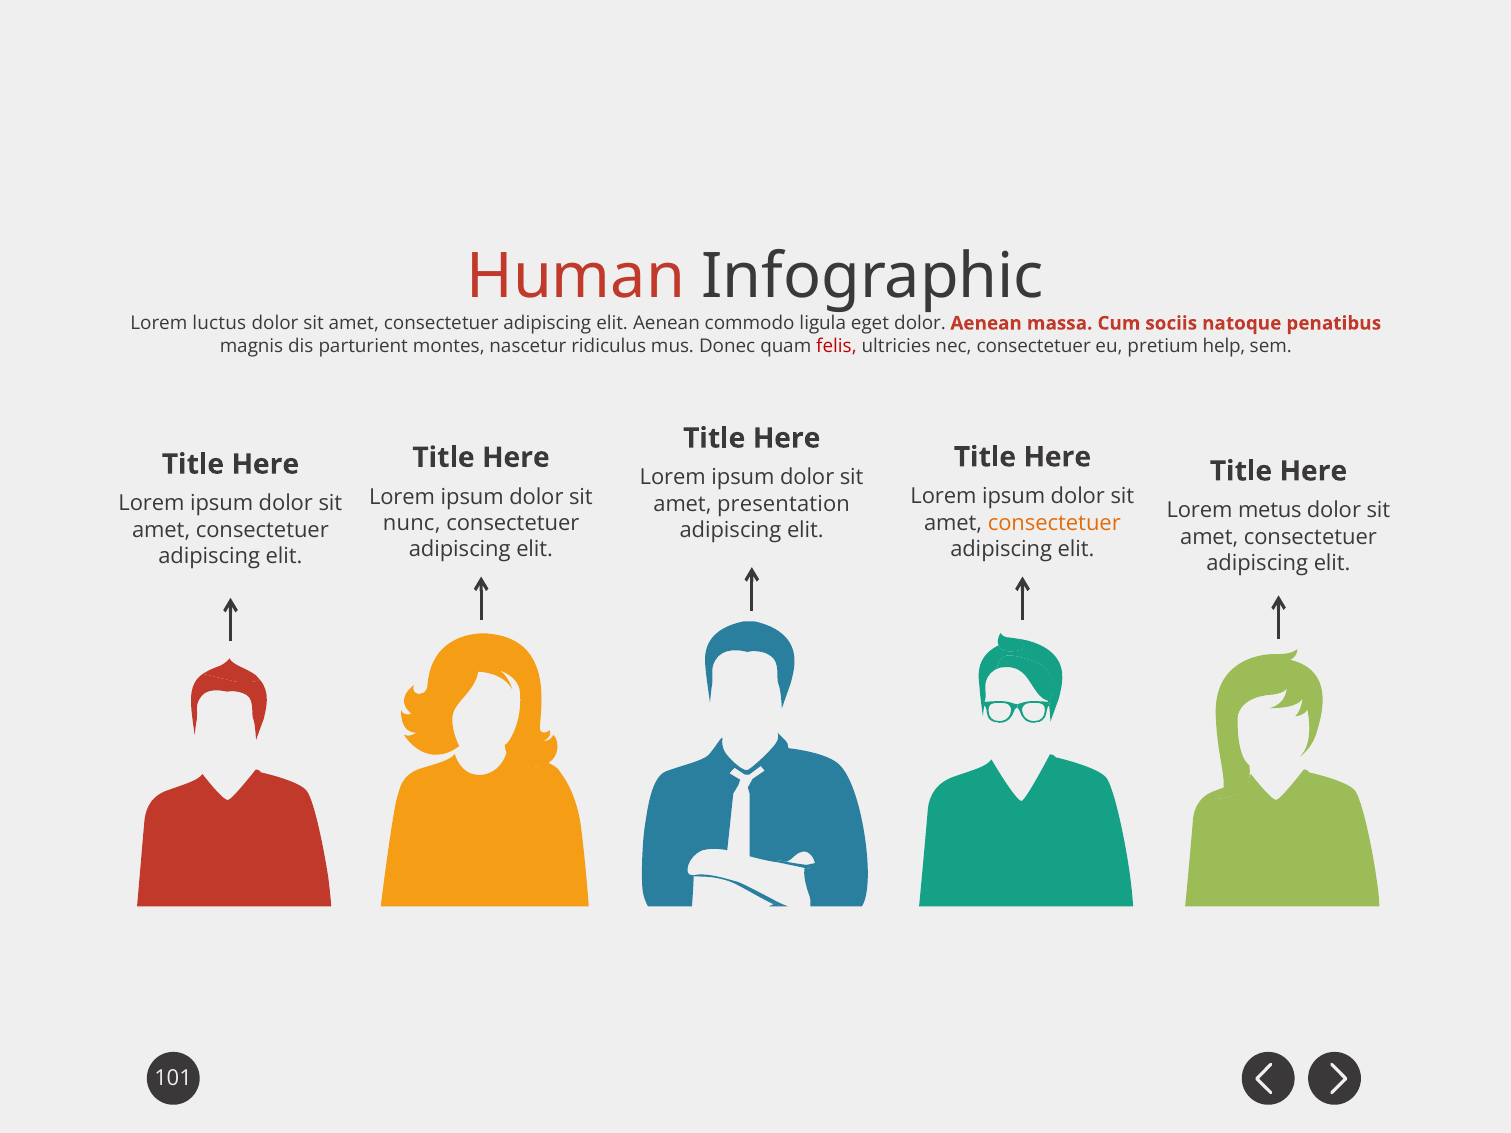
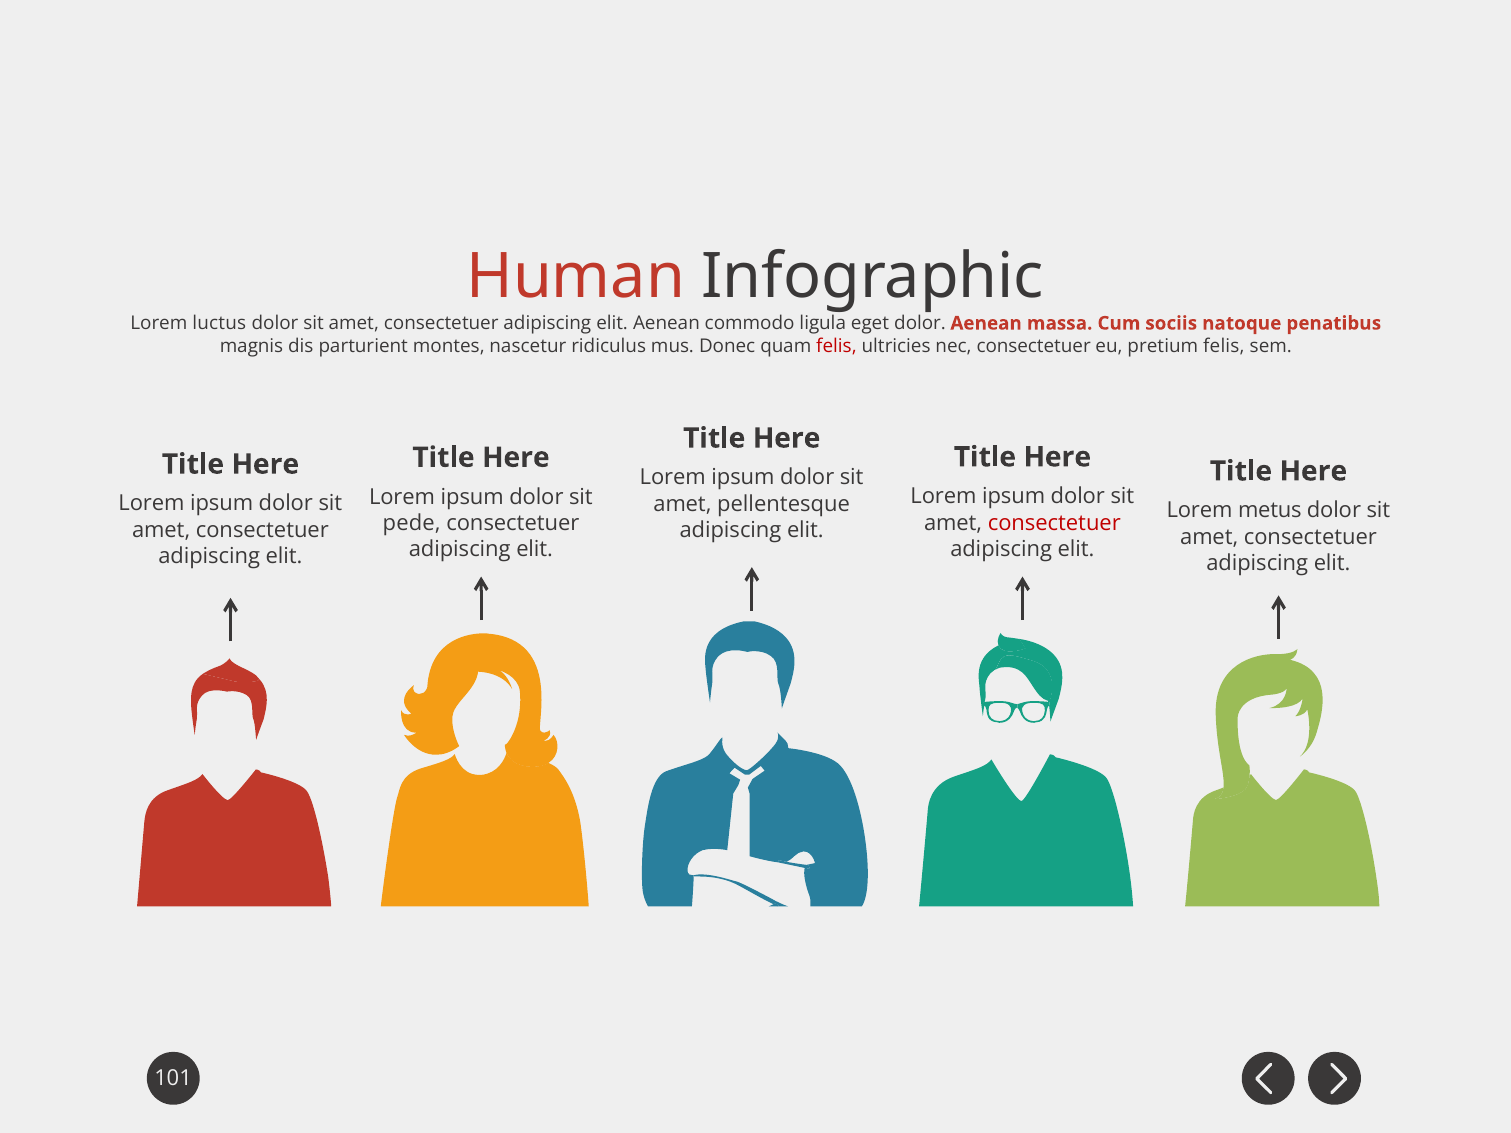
pretium help: help -> felis (1224, 346)
presentation: presentation -> pellentesque (784, 504)
consectetuer colour: orange -> red (1054, 523)
nunc: nunc -> pede (412, 523)
